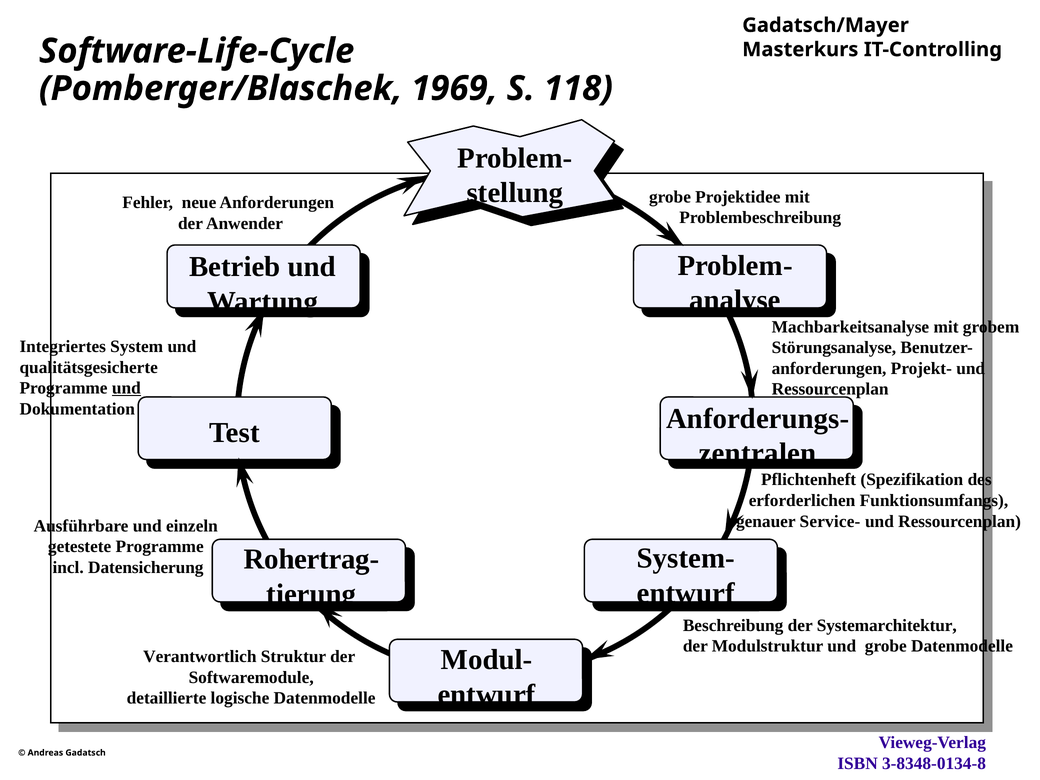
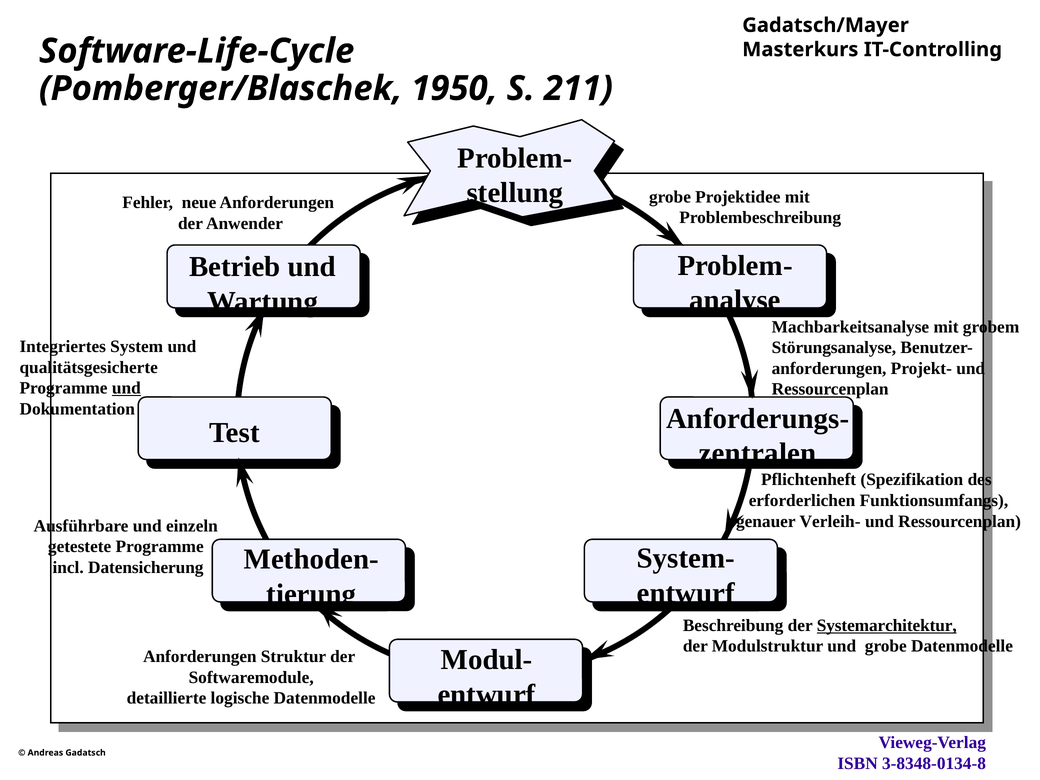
1969: 1969 -> 1950 (454, 89)
118: 118 -> 211 (578, 89)
Service-: Service- -> Verleih- (830, 521)
Rohertrag-: Rohertrag- -> Methoden- (311, 559)
Systemarchitektur underline: none -> present (887, 625)
Verantwortlich: Verantwortlich -> Anforderungen (200, 657)
